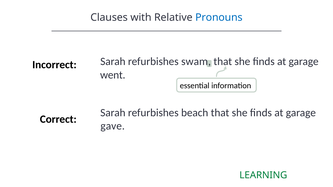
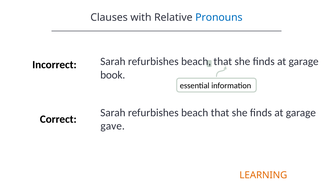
swam: swam -> beach (196, 62)
went: went -> book (113, 75)
LEARNING colour: green -> orange (263, 175)
